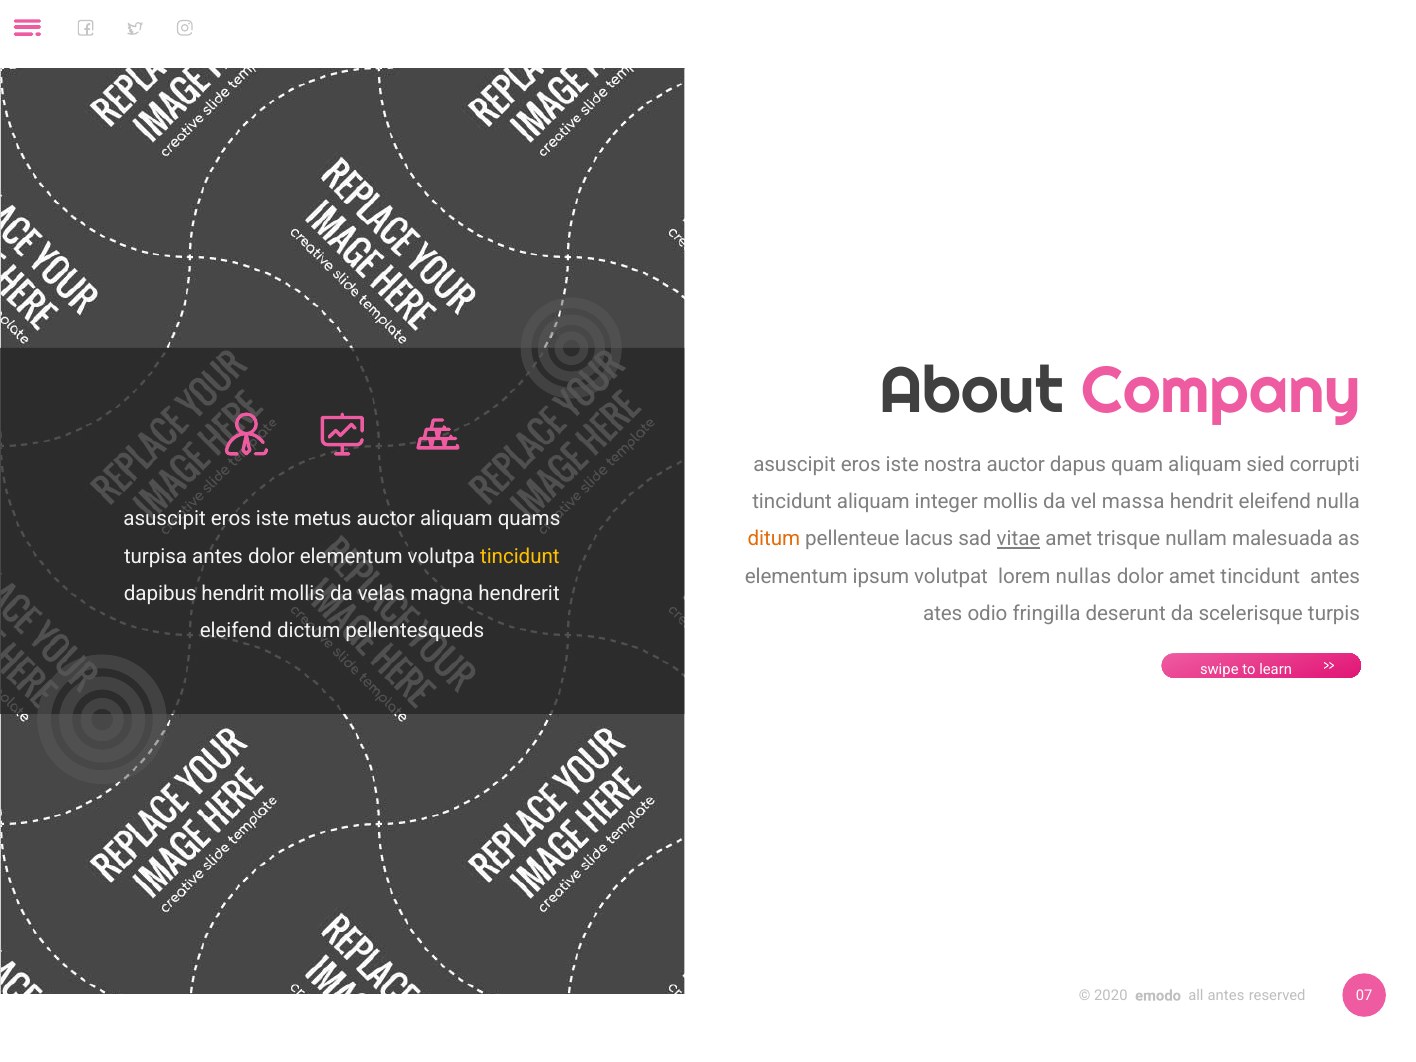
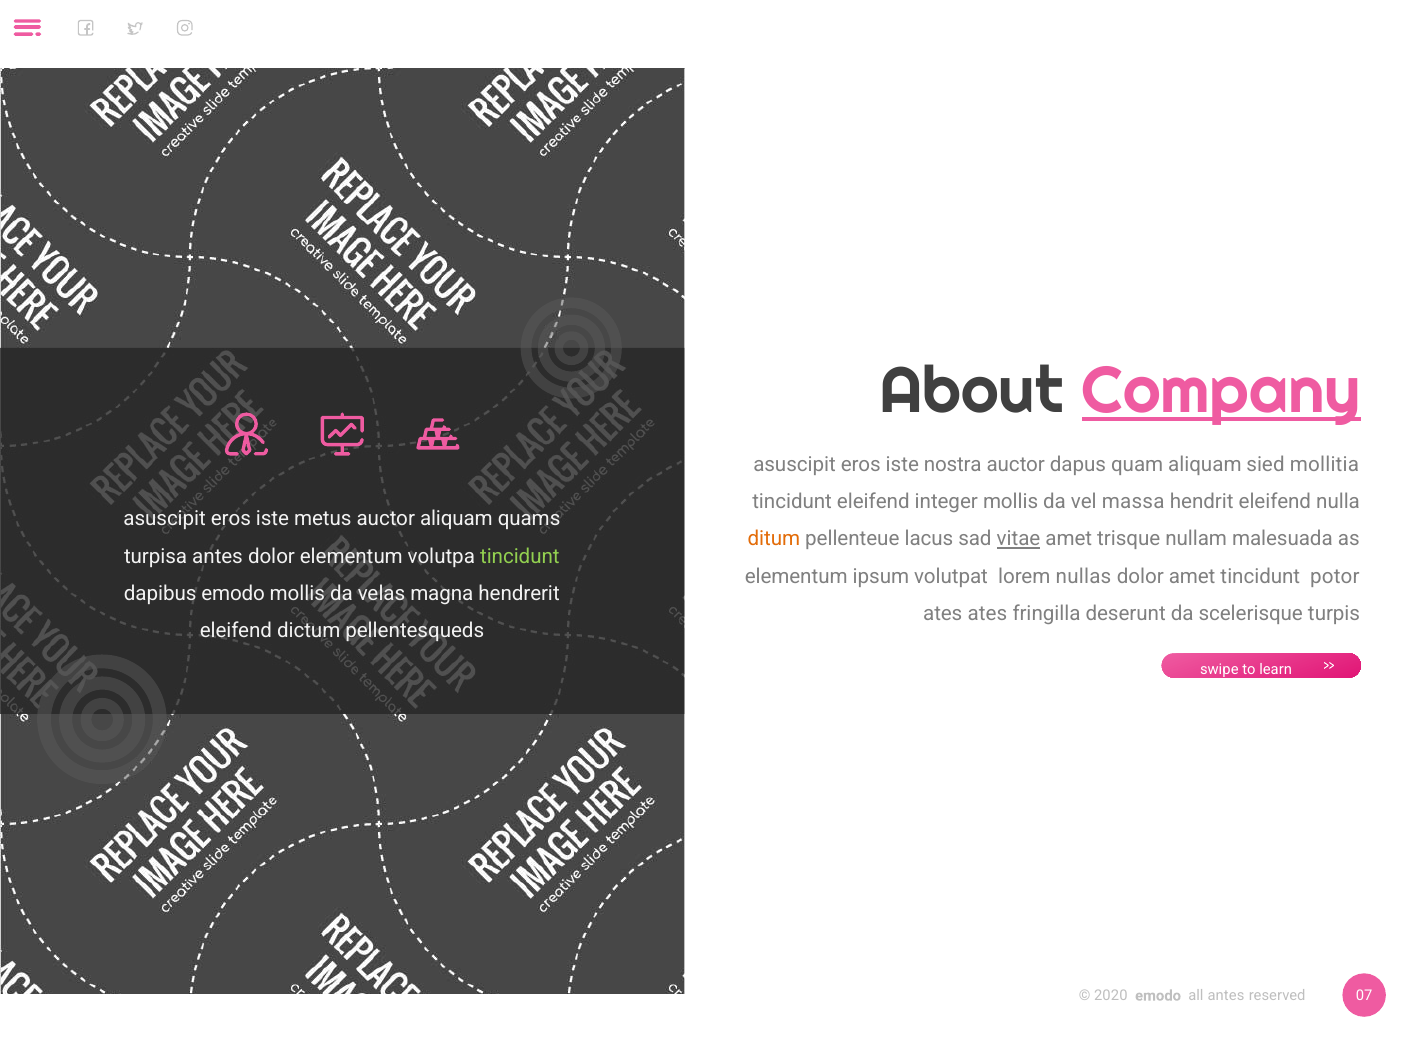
Company underline: none -> present (1221, 391)
corrupti: corrupti -> mollitia (1324, 465)
tincidunt aliquam: aliquam -> eleifend (873, 502)
tincidunt colour: yellow -> light green (520, 556)
tincidunt antes: antes -> potor (1335, 576)
dapibus hendrit: hendrit -> emodo (233, 593)
ates odio: odio -> ates (987, 613)
